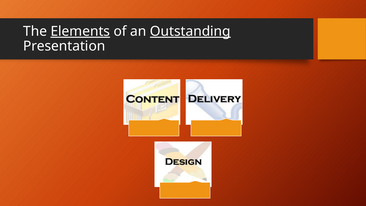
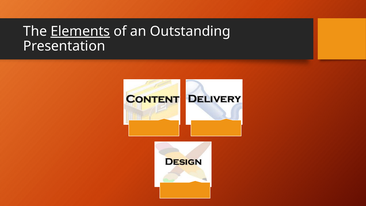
Outstanding underline: present -> none (190, 31)
